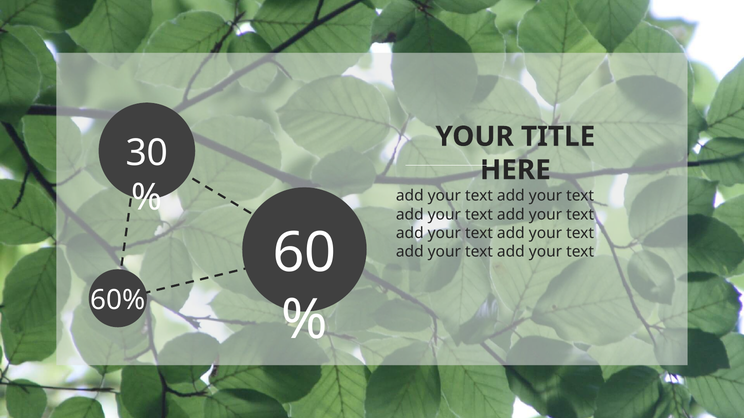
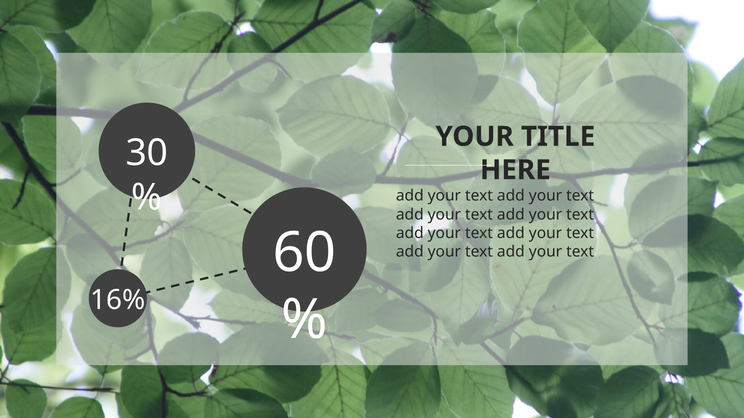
60%: 60% -> 16% (118, 300)
